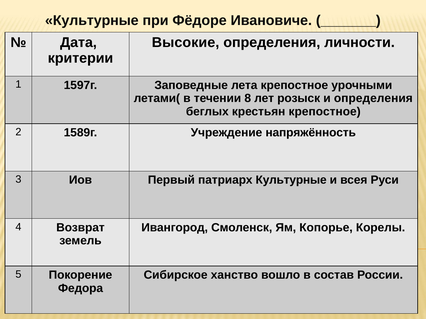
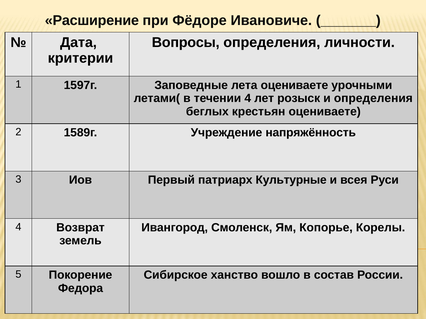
Культурные: Культурные -> Расширение (92, 20)
Высокие: Высокие -> Вопросы (186, 43)
лета крепостное: крепостное -> оцениваете (294, 85)
течении 8: 8 -> 4 (248, 98)
крестьян крепостное: крепостное -> оцениваете (325, 112)
